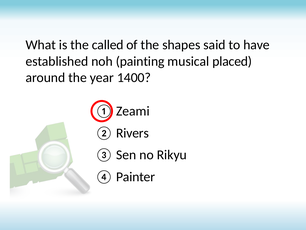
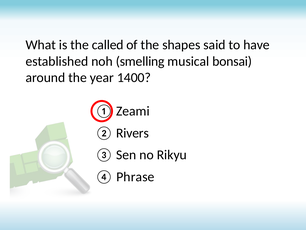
painting: painting -> smelling (140, 61)
placed: placed -> bonsai (232, 61)
Painter: Painter -> Phrase (135, 176)
